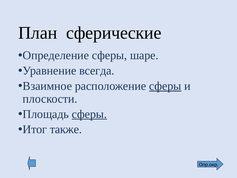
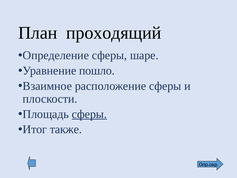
сферические: сферические -> проходящий (114, 33)
всегда: всегда -> пошло (97, 71)
сферы underline: present -> none (165, 86)
